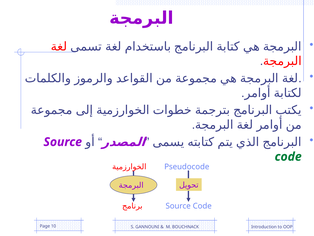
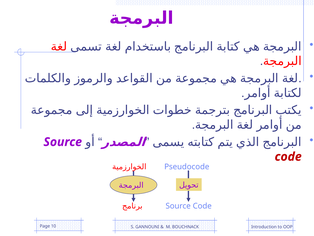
code colour: green -> red (288, 156)
